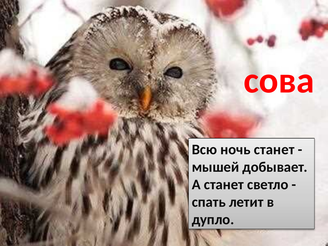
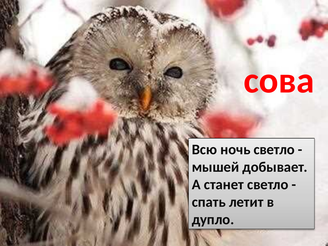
ночь станет: станет -> светло (274, 150)
